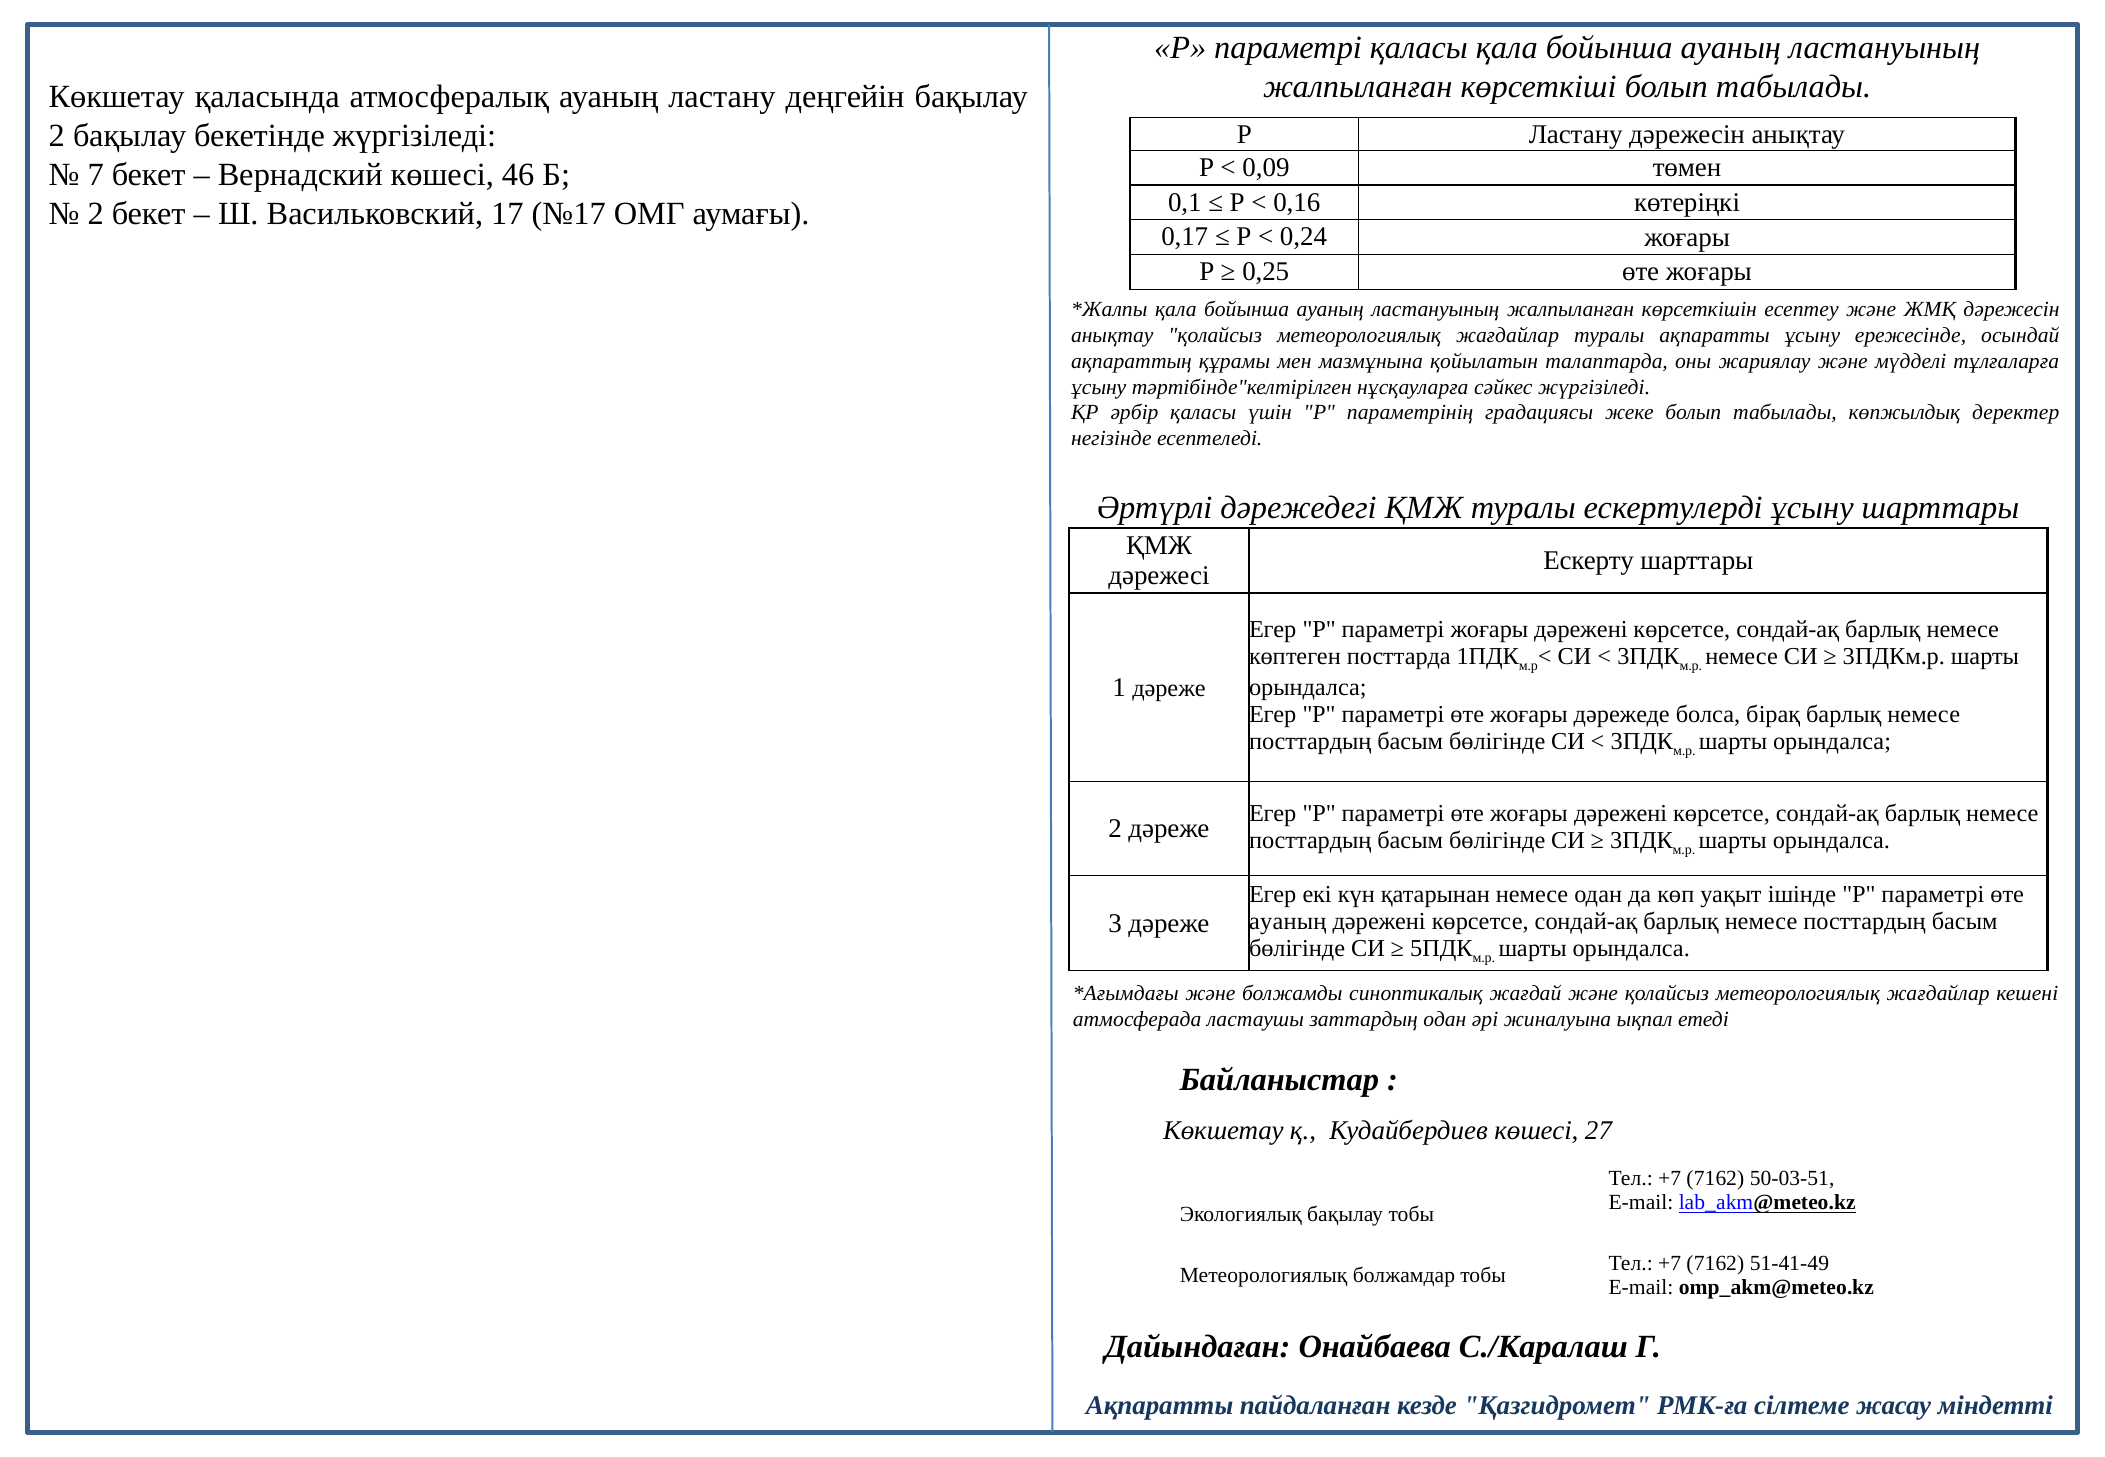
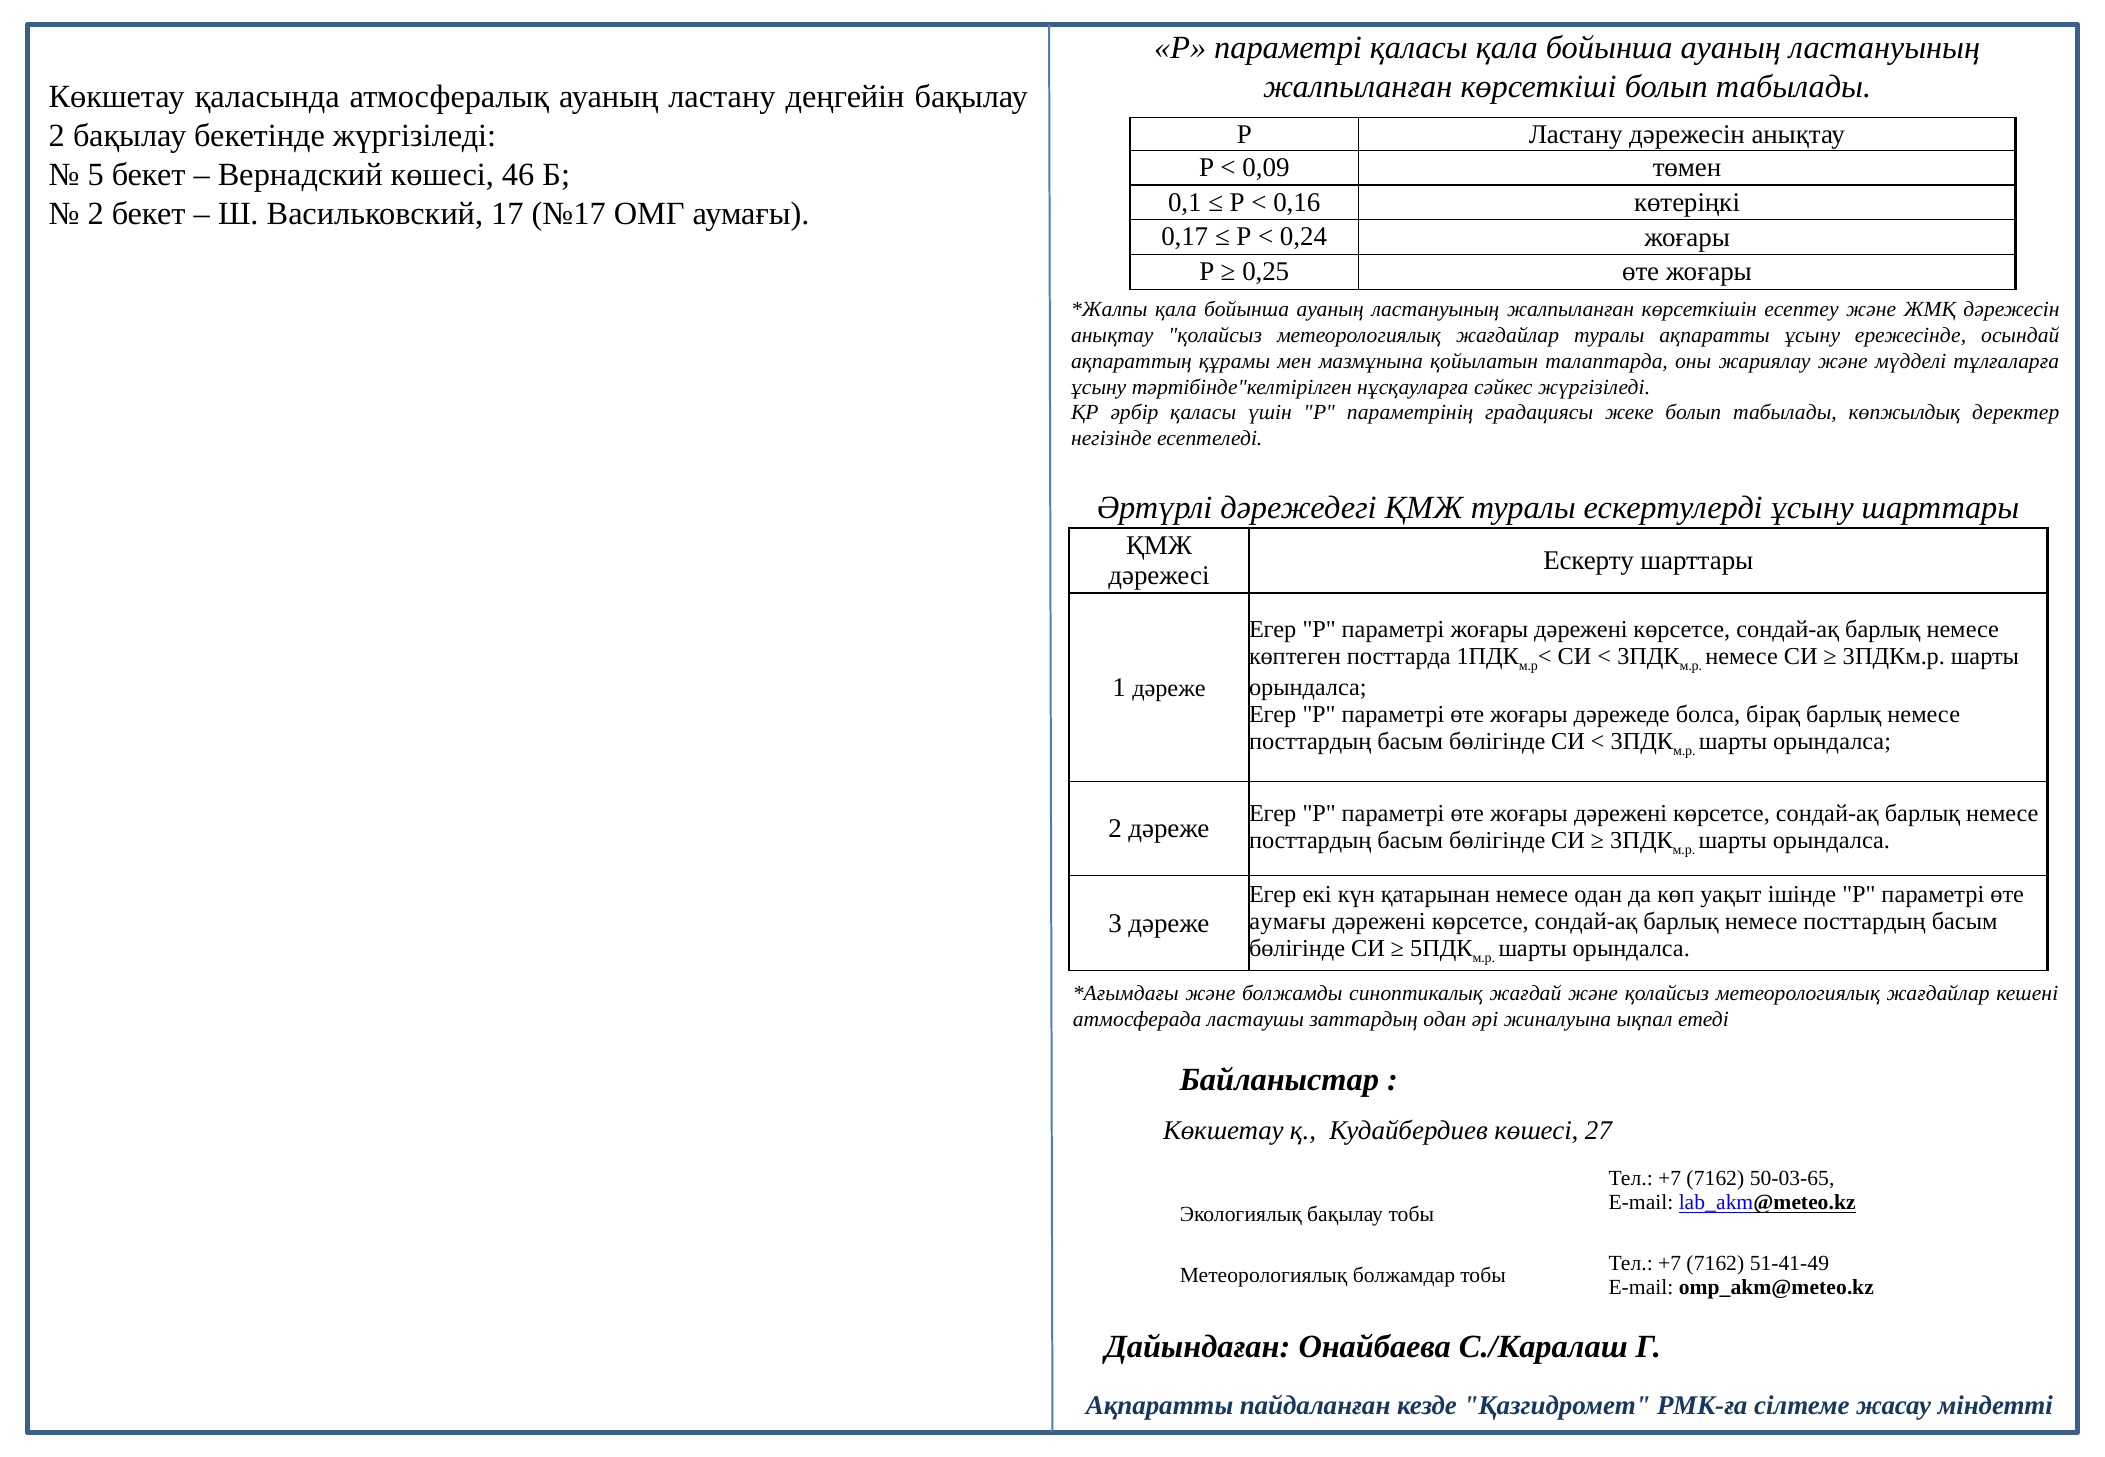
7: 7 -> 5 (96, 175)
ауаның: ауаның -> аумағы (1288, 922)
50-03-51: 50-03-51 -> 50-03-65 (1792, 1179)
